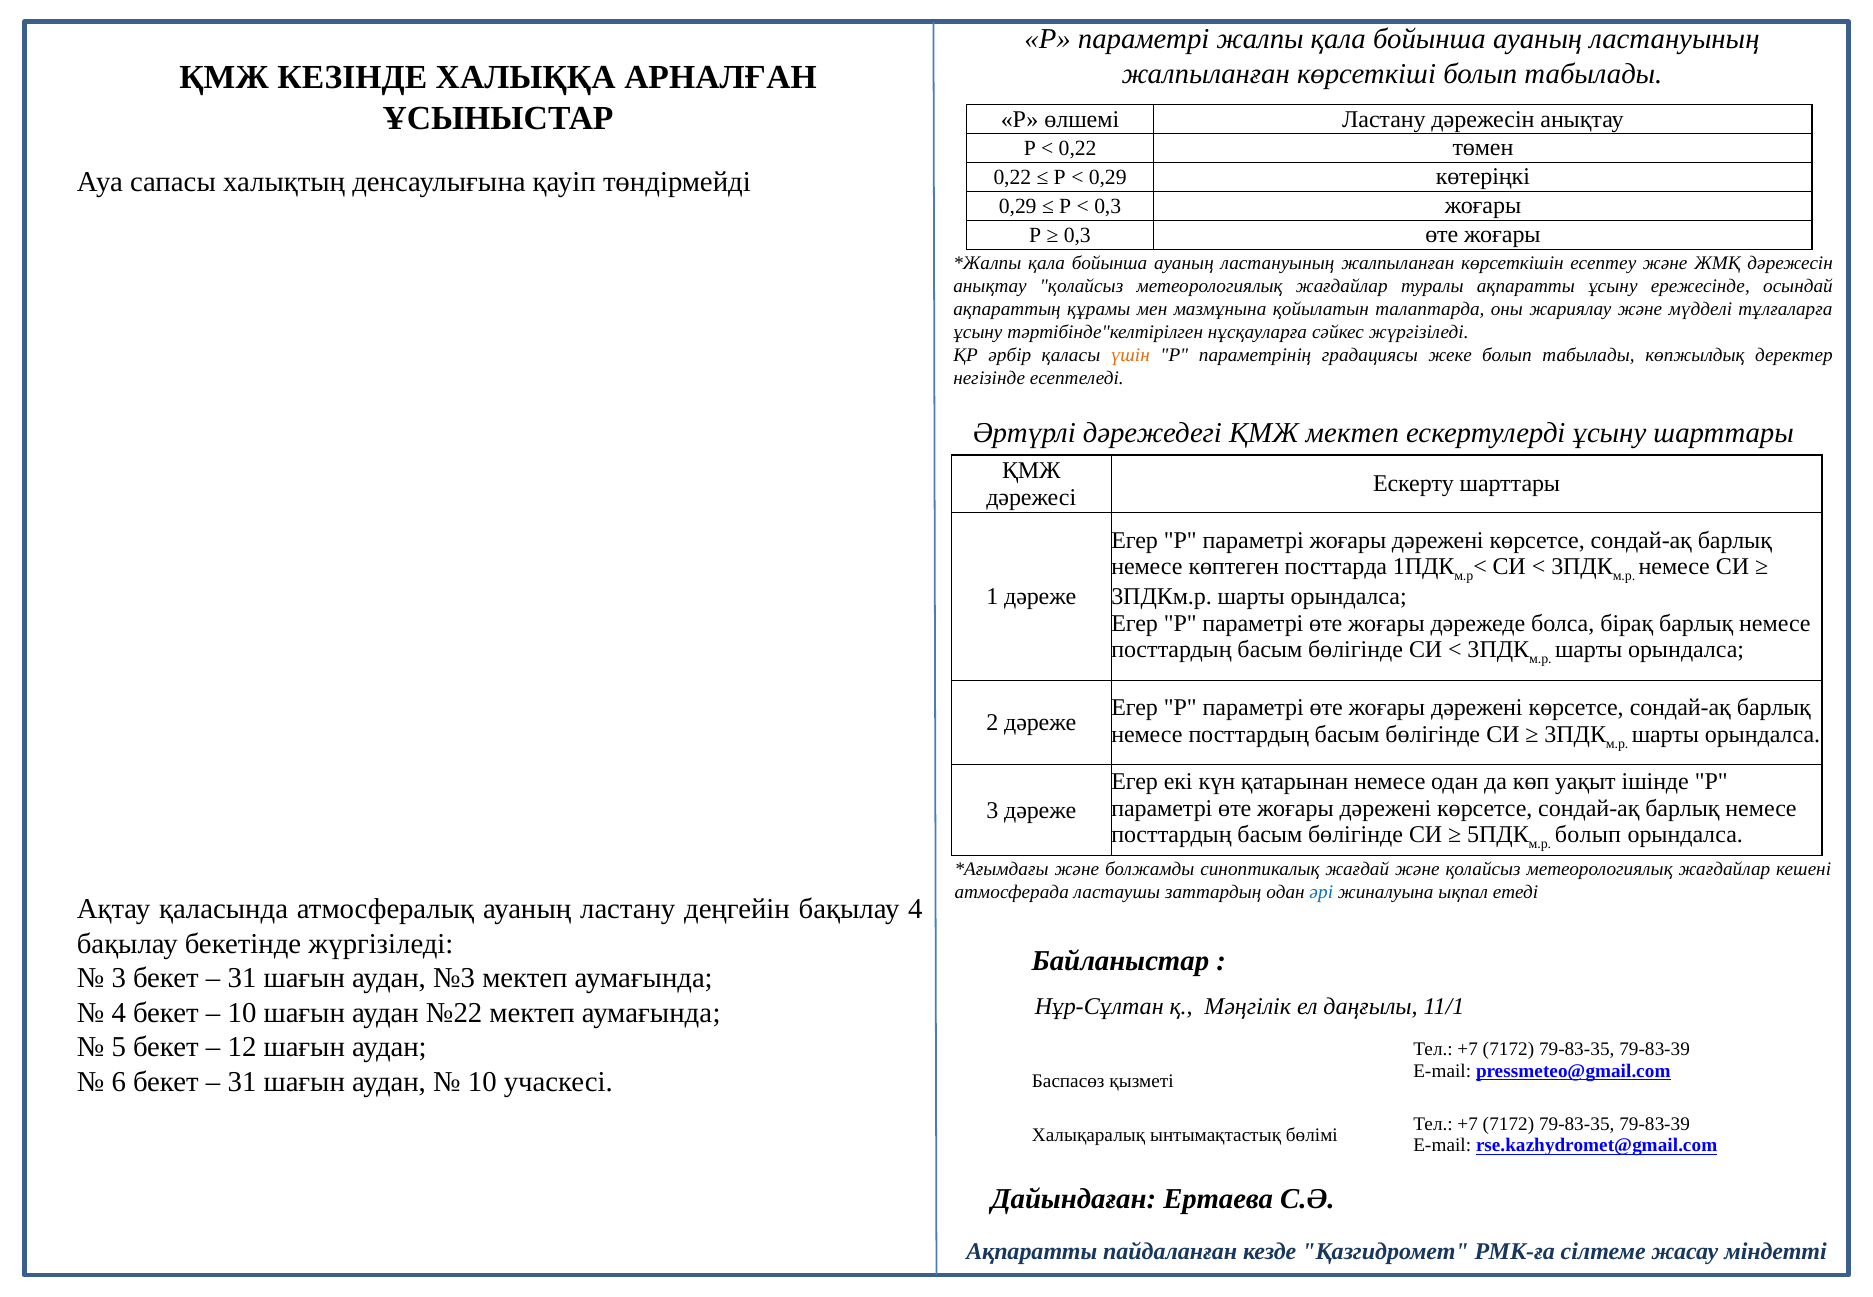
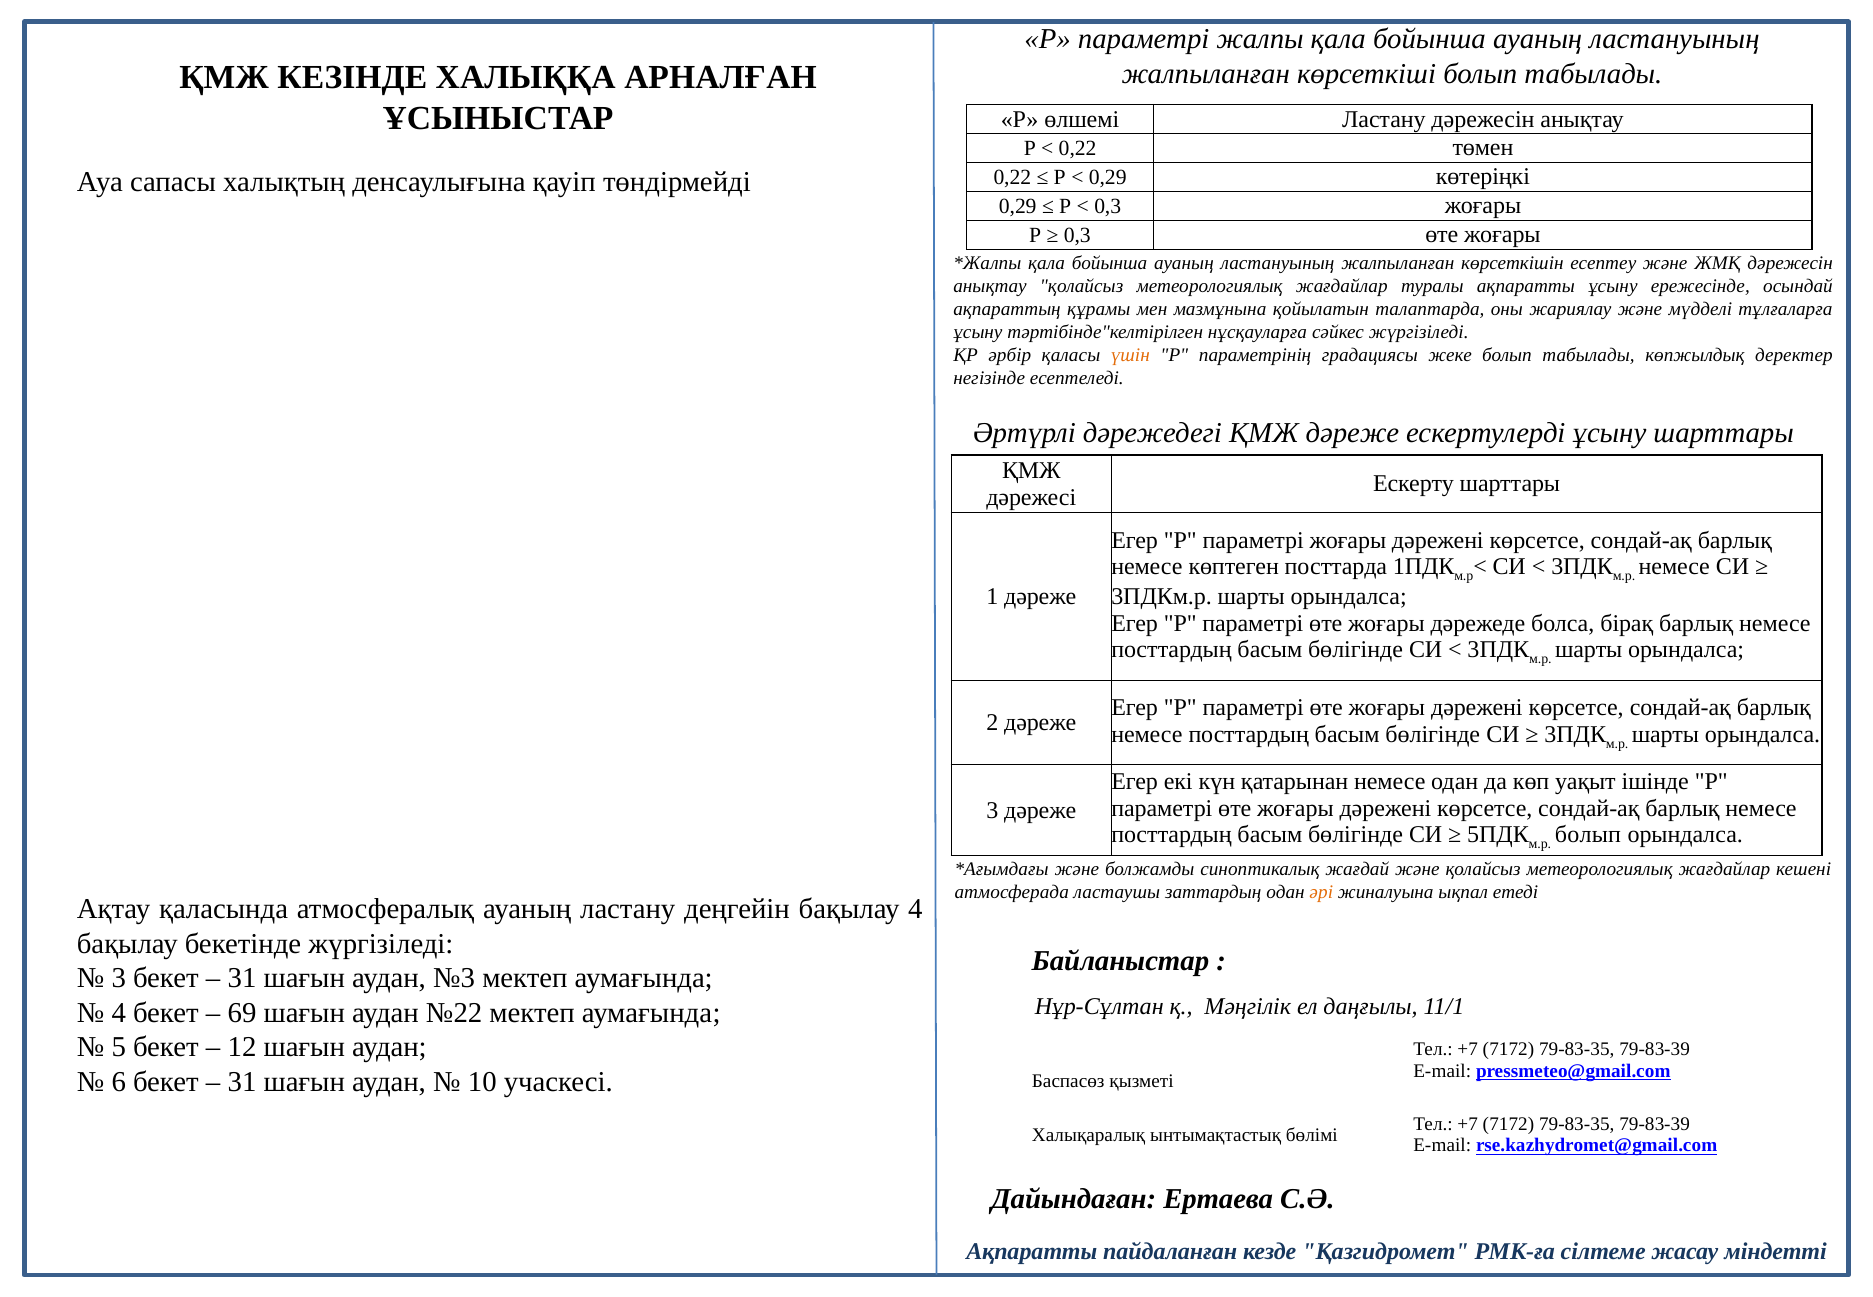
ҚМЖ мектеп: мектеп -> дәреже (1352, 433)
әрі colour: blue -> orange (1321, 892)
10: 10 -> 69 (242, 1012)
